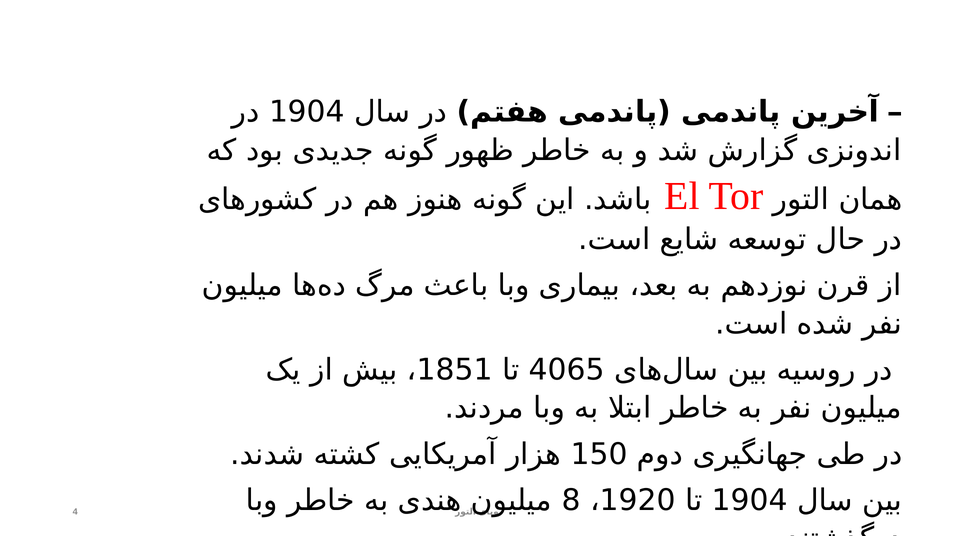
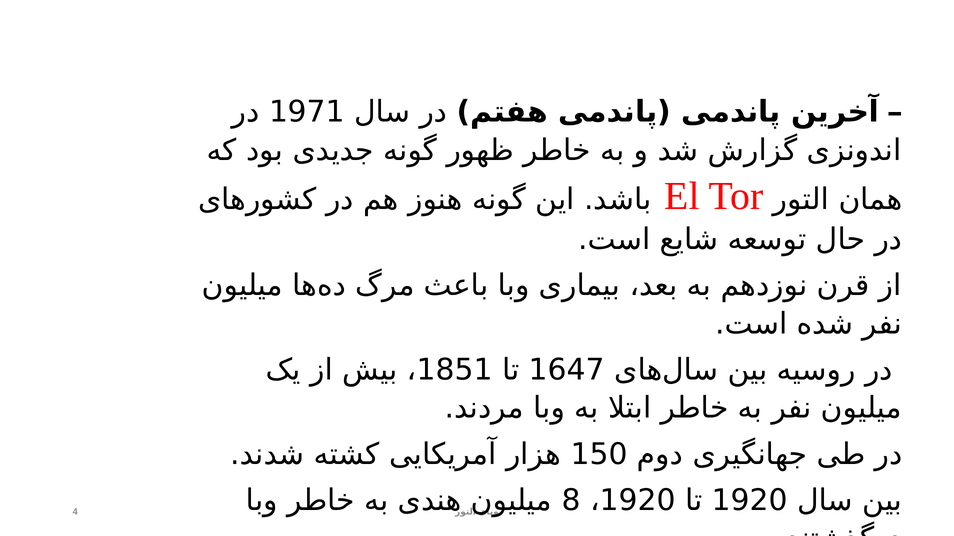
1904: 1904 -> 1971 (307, 112)
4065: 4065 -> 1647 (567, 370)
1904: 1904 -> 1920 (750, 501)
